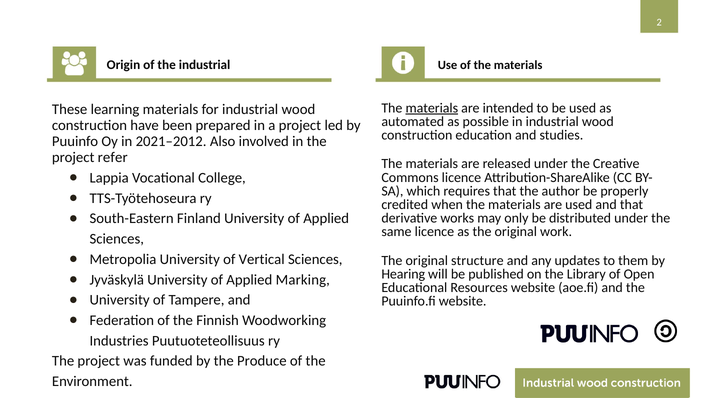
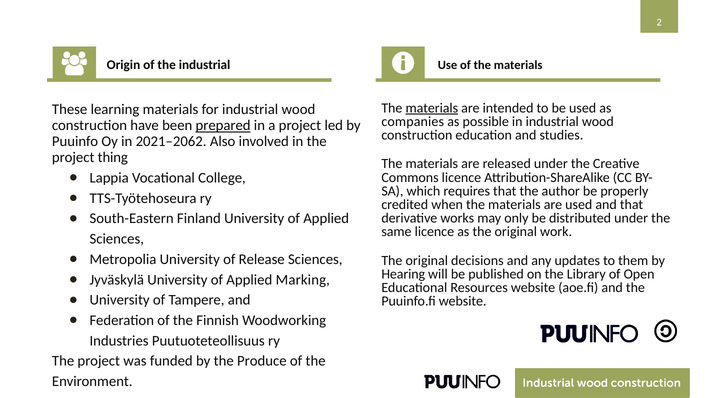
automated: automated -> companies (413, 121)
prepared underline: none -> present (223, 125)
2021–2012: 2021–2012 -> 2021–2062 (171, 141)
refer: refer -> thing (113, 157)
Vertical: Vertical -> Release (262, 259)
structure: structure -> decisions (477, 260)
